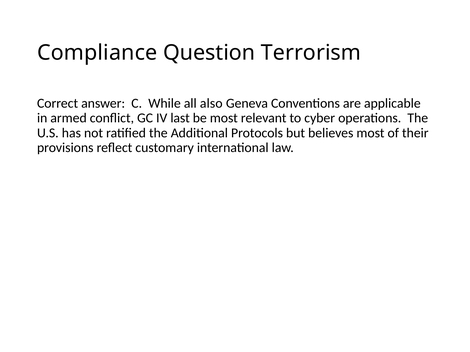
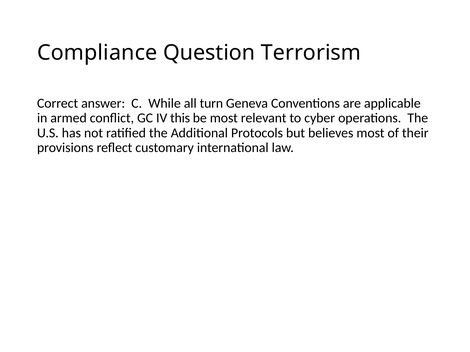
also: also -> turn (211, 104)
last: last -> this (180, 118)
